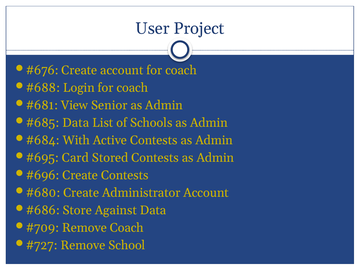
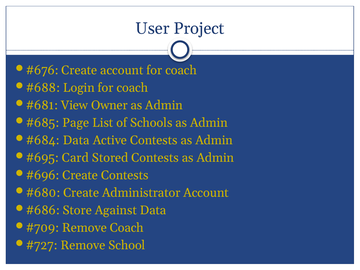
Senior: Senior -> Owner (109, 105)
Data: Data -> Page (76, 123)
With: With -> Data (76, 140)
